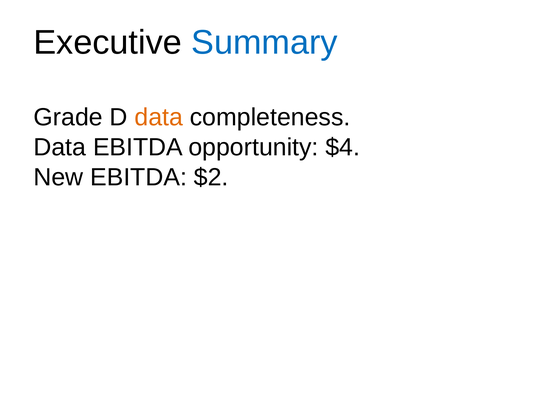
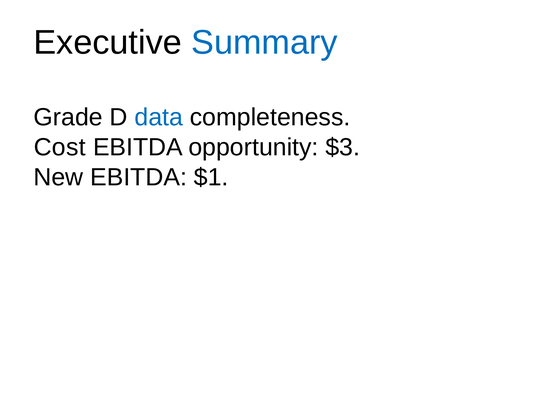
data colour: orange -> blue (159, 117)
Data: Data -> Cost (60, 147)
$4: $4 -> $3 (343, 147)
$2: $2 -> $1 (211, 177)
